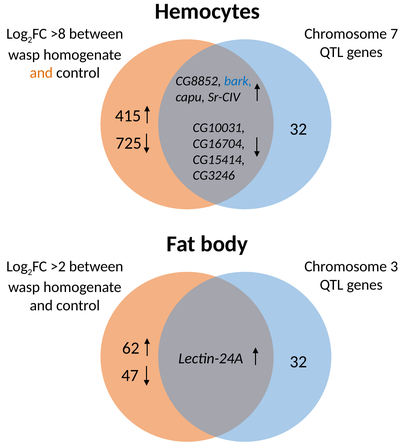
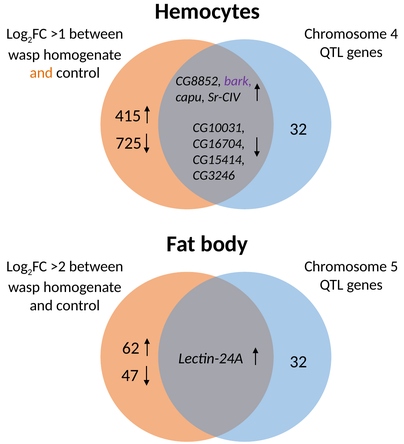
>8: >8 -> >1 (58, 34)
7: 7 -> 4 (394, 34)
bark colour: blue -> purple (238, 81)
3: 3 -> 5 (394, 267)
